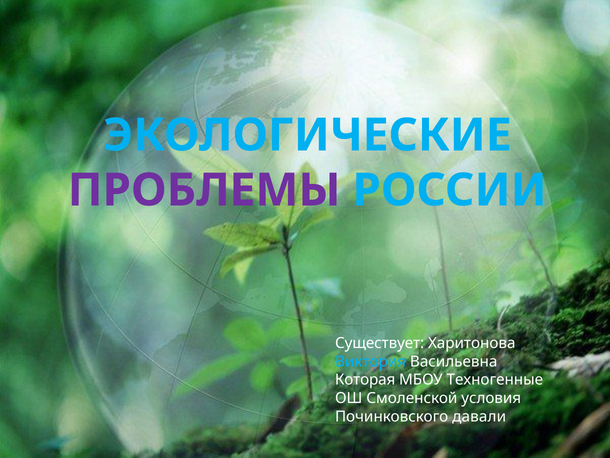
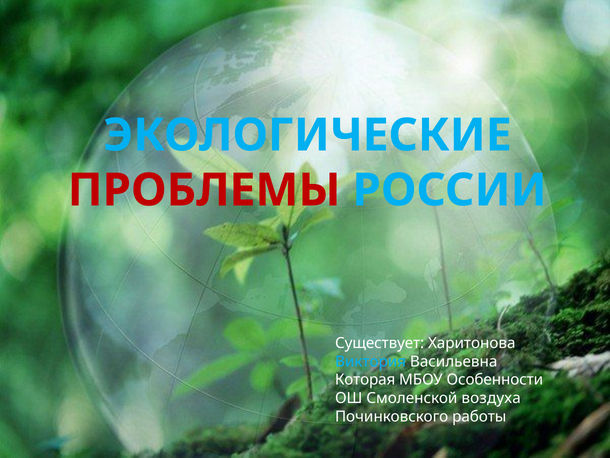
ПРОБЛЕМЫ colour: purple -> red (204, 190)
Техногенные: Техногенные -> Особенности (495, 379)
условия: условия -> воздуха (491, 398)
давали: давали -> работы (479, 416)
